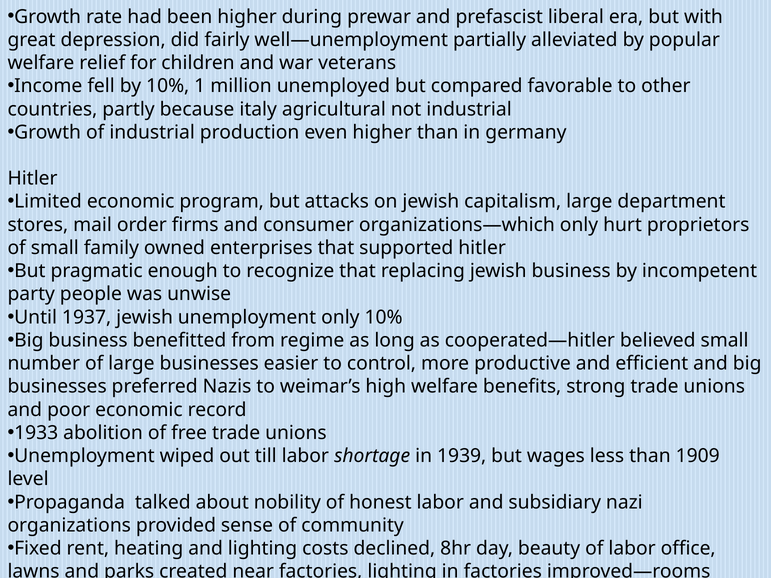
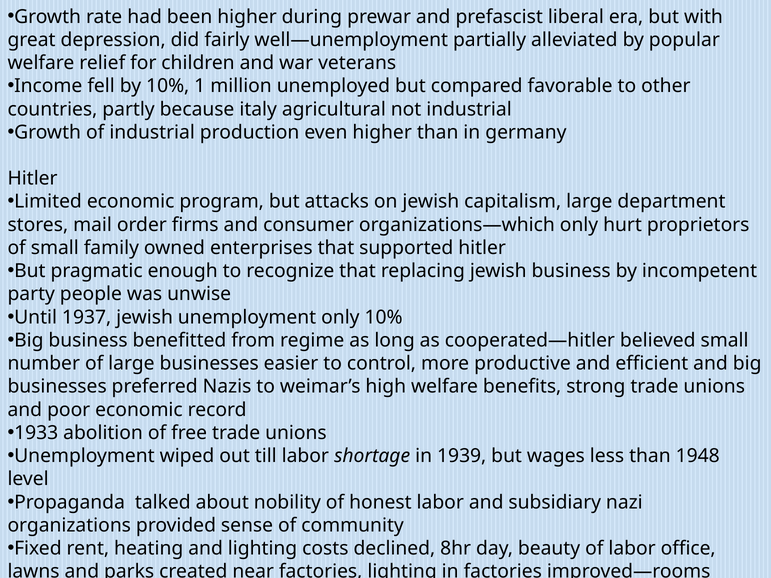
1909: 1909 -> 1948 (698, 456)
